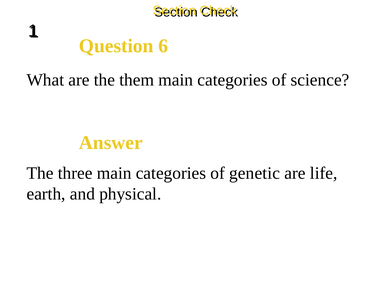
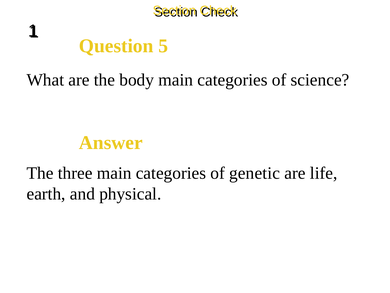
6: 6 -> 5 (163, 46)
them: them -> body (137, 80)
